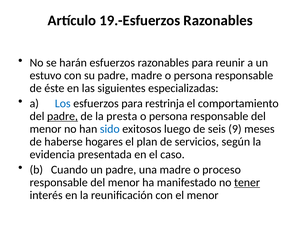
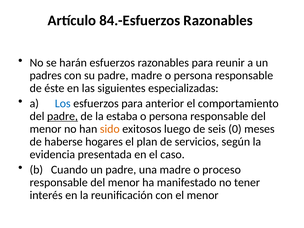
19.-Esfuerzos: 19.-Esfuerzos -> 84.-Esfuerzos (140, 21)
estuvo: estuvo -> padres (46, 75)
restrinja: restrinja -> anterior (165, 103)
presta: presta -> estaba (122, 116)
sido colour: blue -> orange (110, 129)
9: 9 -> 0 (235, 129)
tener underline: present -> none (247, 182)
